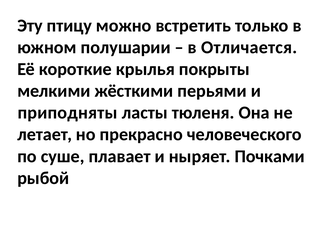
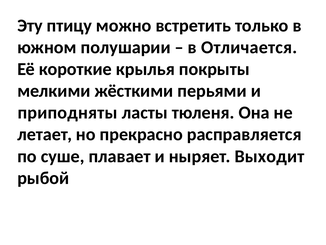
человеческого: человеческого -> расправляется (244, 134)
Почками: Почками -> Выходит (269, 156)
